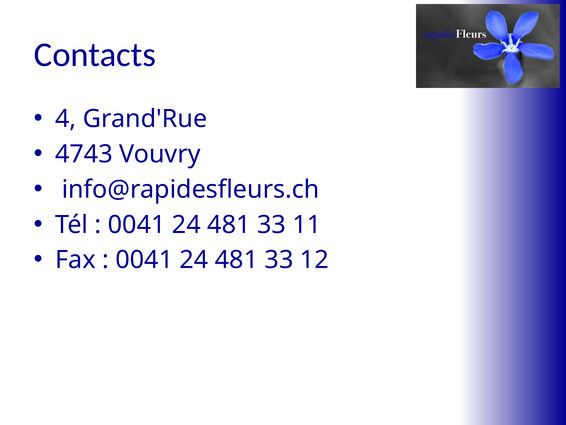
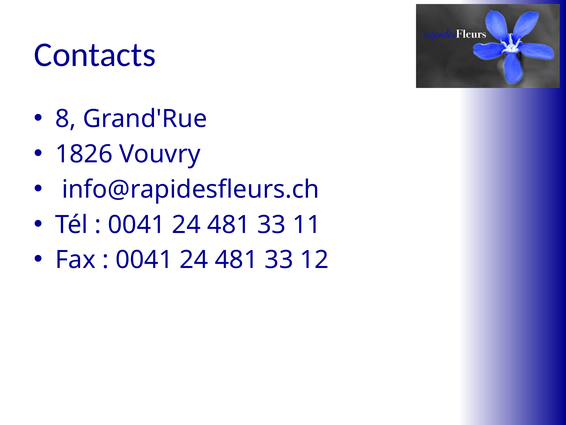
4: 4 -> 8 (66, 119)
4743: 4743 -> 1826 (84, 154)
